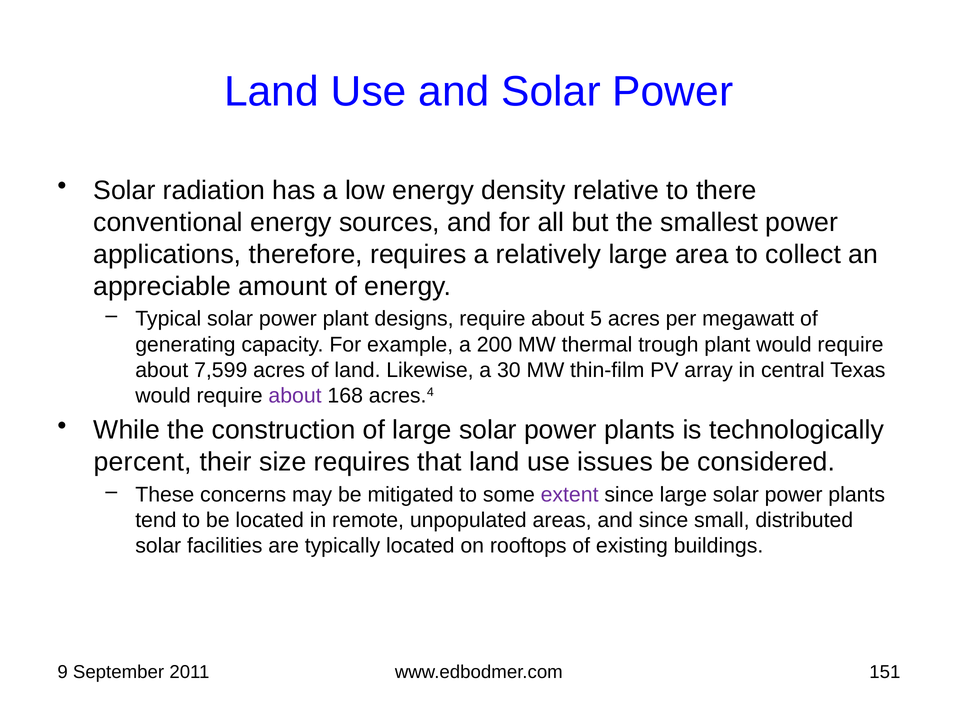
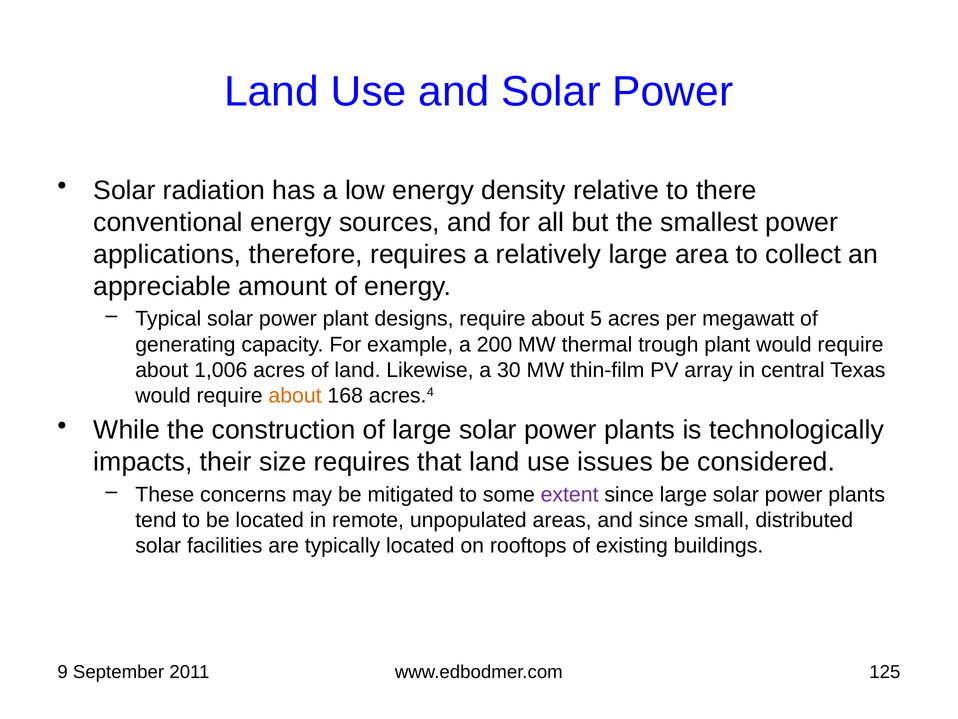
7,599: 7,599 -> 1,006 (221, 370)
about colour: purple -> orange (295, 395)
percent: percent -> impacts (143, 462)
151: 151 -> 125 (885, 672)
